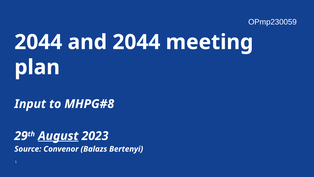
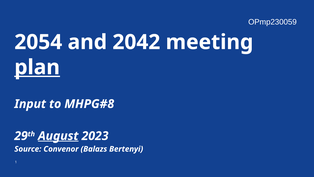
2044: 2044 -> 2054 (38, 42)
and 2044: 2044 -> 2042 (136, 42)
plan underline: none -> present (37, 67)
